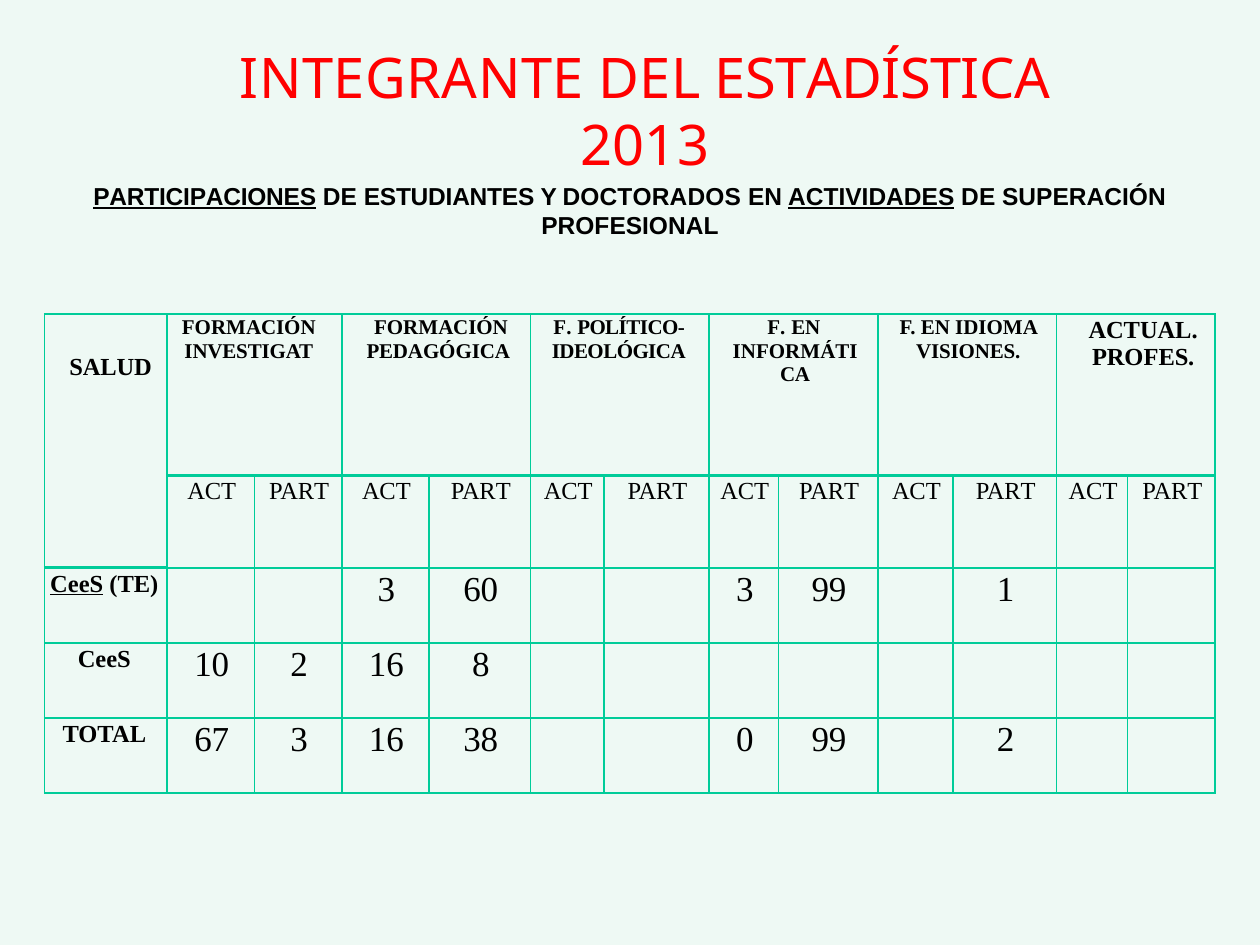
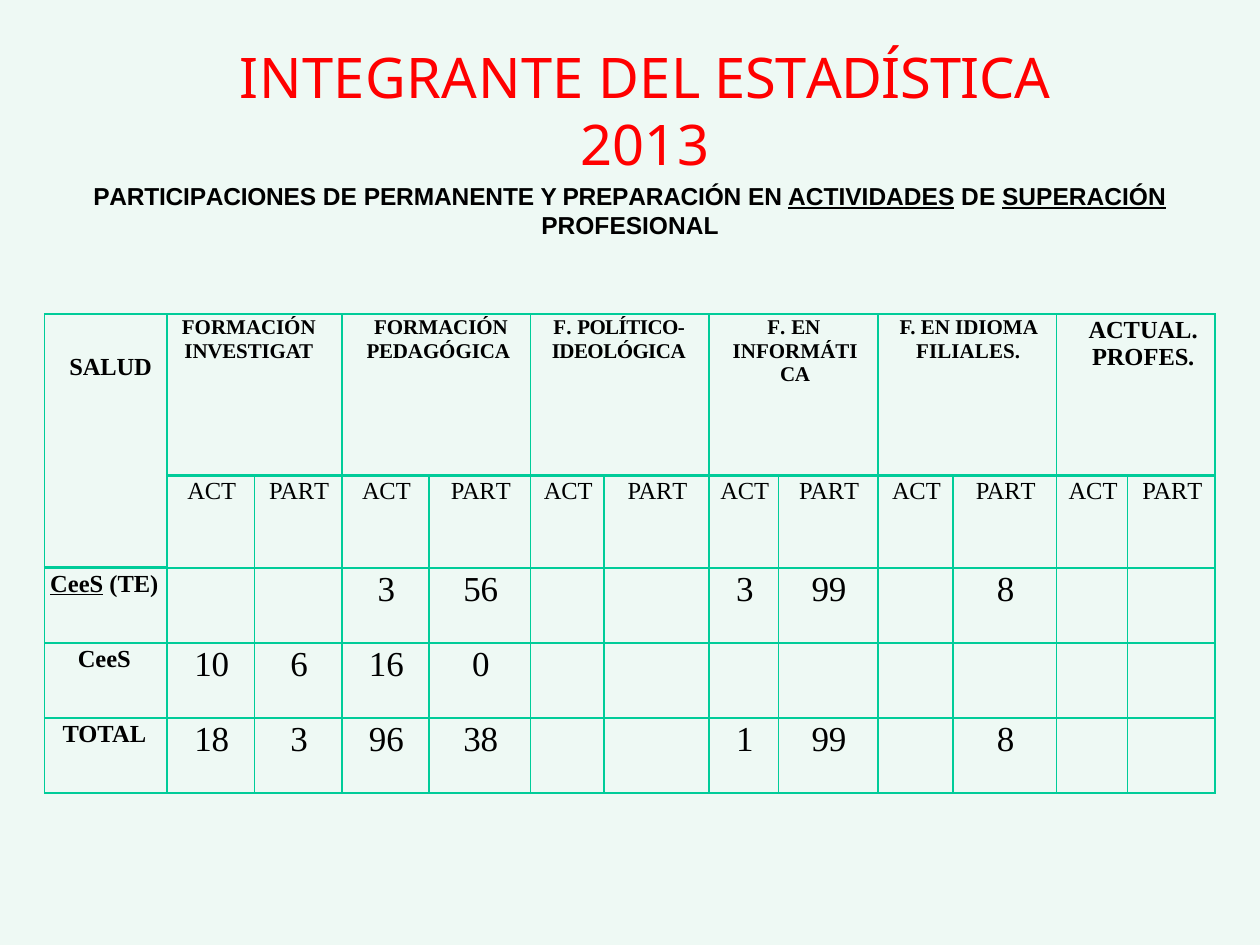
PARTICIPACIONES underline: present -> none (205, 197)
ESTUDIANTES: ESTUDIANTES -> PERMANENTE (449, 197)
DOCTORADOS: DOCTORADOS -> PREPARACIÓN (652, 197)
SUPERACIÓN underline: none -> present (1084, 197)
VISIONES: VISIONES -> FILIALES (968, 351)
60: 60 -> 56 (481, 590)
3 99 1: 1 -> 8 (1006, 590)
10 2: 2 -> 6 (299, 665)
8: 8 -> 0 (481, 665)
67: 67 -> 18 (212, 740)
3 16: 16 -> 96 (386, 740)
0: 0 -> 1 (745, 740)
2: 2 -> 8 (1006, 740)
